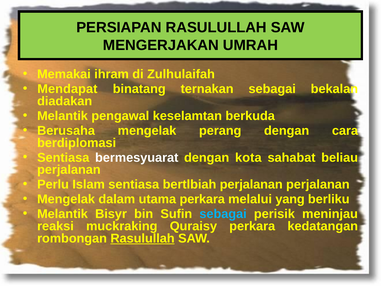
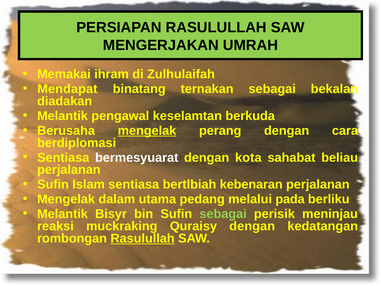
mengelak underline: none -> present (147, 131)
Perlu: Perlu -> Sufin (53, 184)
bertlbiah perjalanan: perjalanan -> kebenaran (251, 184)
utama perkara: perkara -> pedang (202, 199)
yang: yang -> pada (290, 199)
sebagai colour: light blue -> light green (223, 214)
Quraisy perkara: perkara -> dengan (252, 226)
